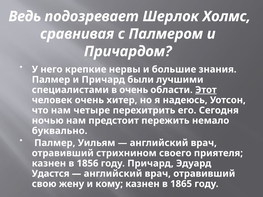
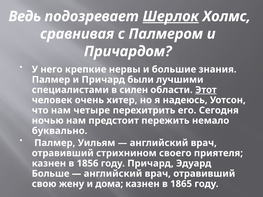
Шерлок underline: none -> present (171, 16)
в очень: очень -> силен (134, 90)
Удастся: Удастся -> Больше (51, 174)
кому: кому -> дома (109, 184)
